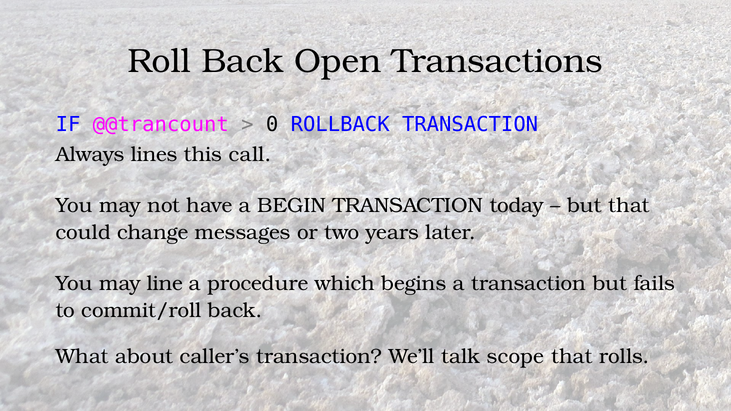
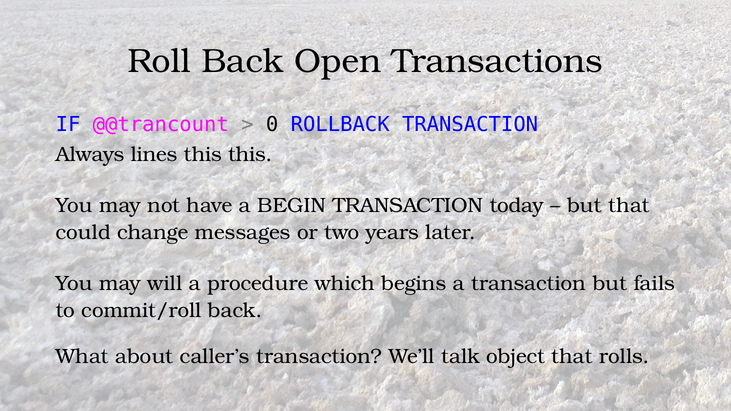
this call: call -> this (250, 154)
line: line -> will (165, 284)
scope: scope -> object (516, 356)
